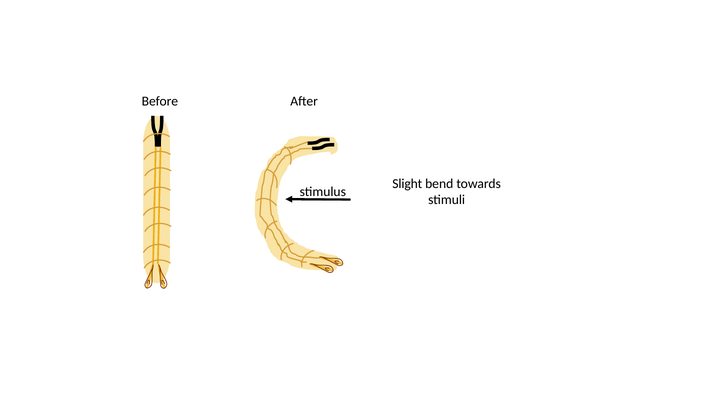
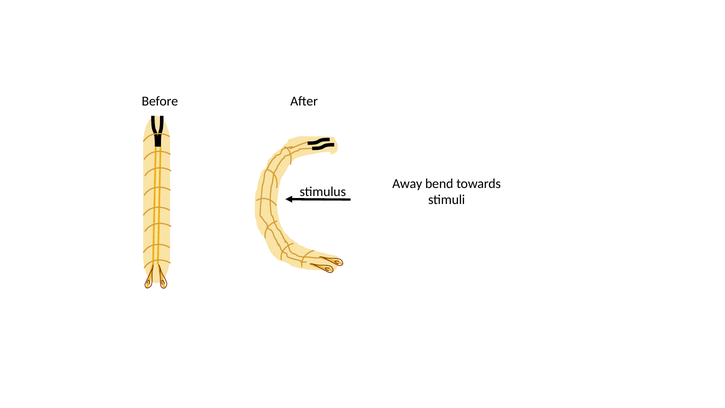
Slight: Slight -> Away (407, 183)
